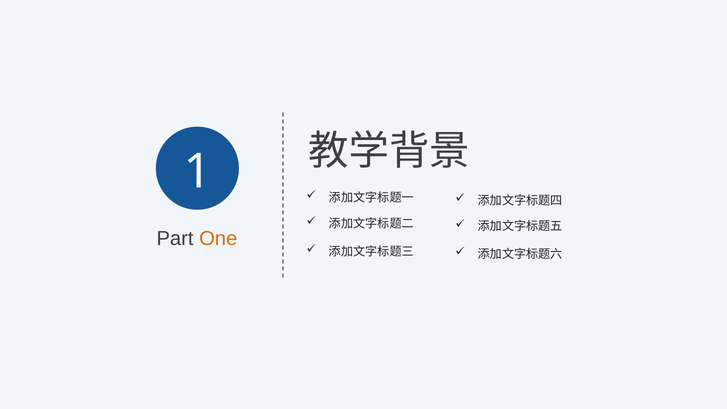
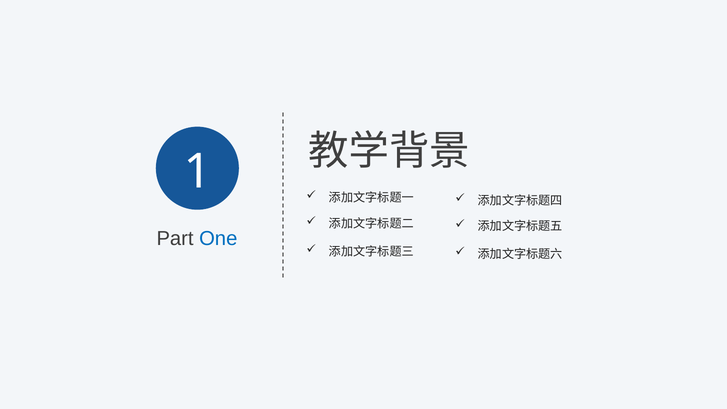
One colour: orange -> blue (218, 238)
